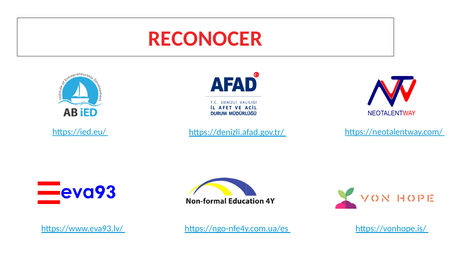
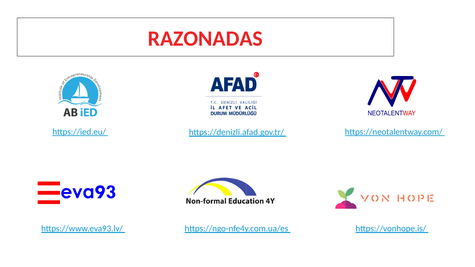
RECONOCER: RECONOCER -> RAZONADAS (205, 39)
